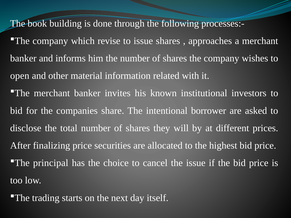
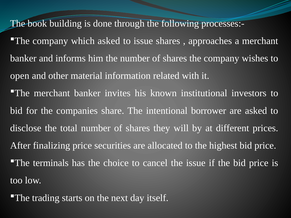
which revise: revise -> asked (109, 41)
principal: principal -> terminals (51, 163)
